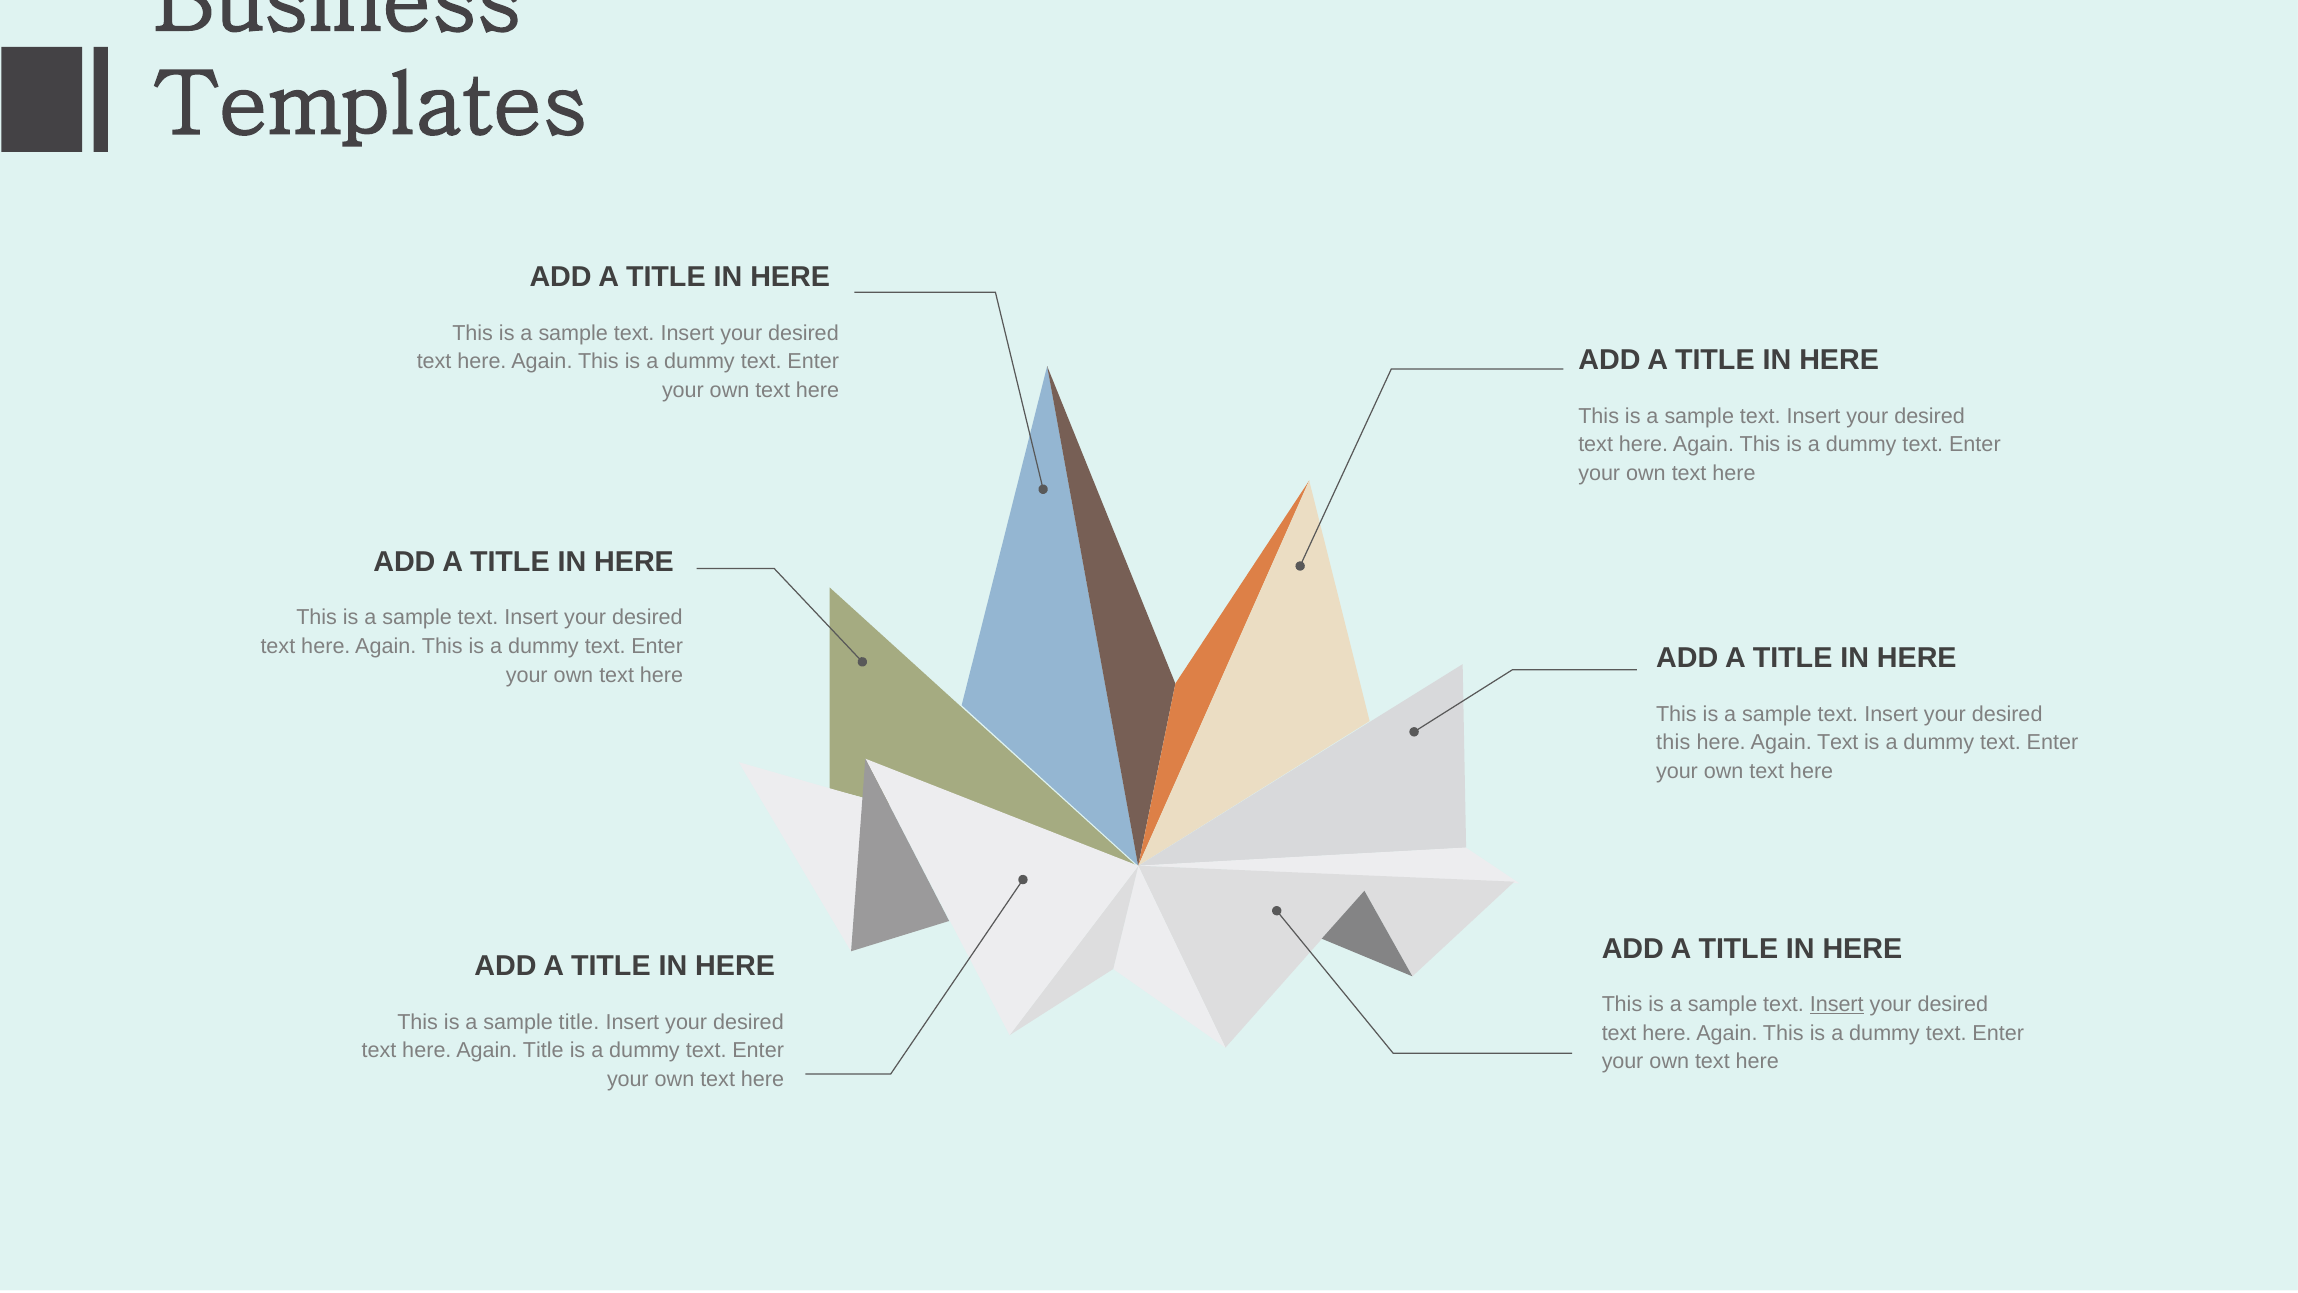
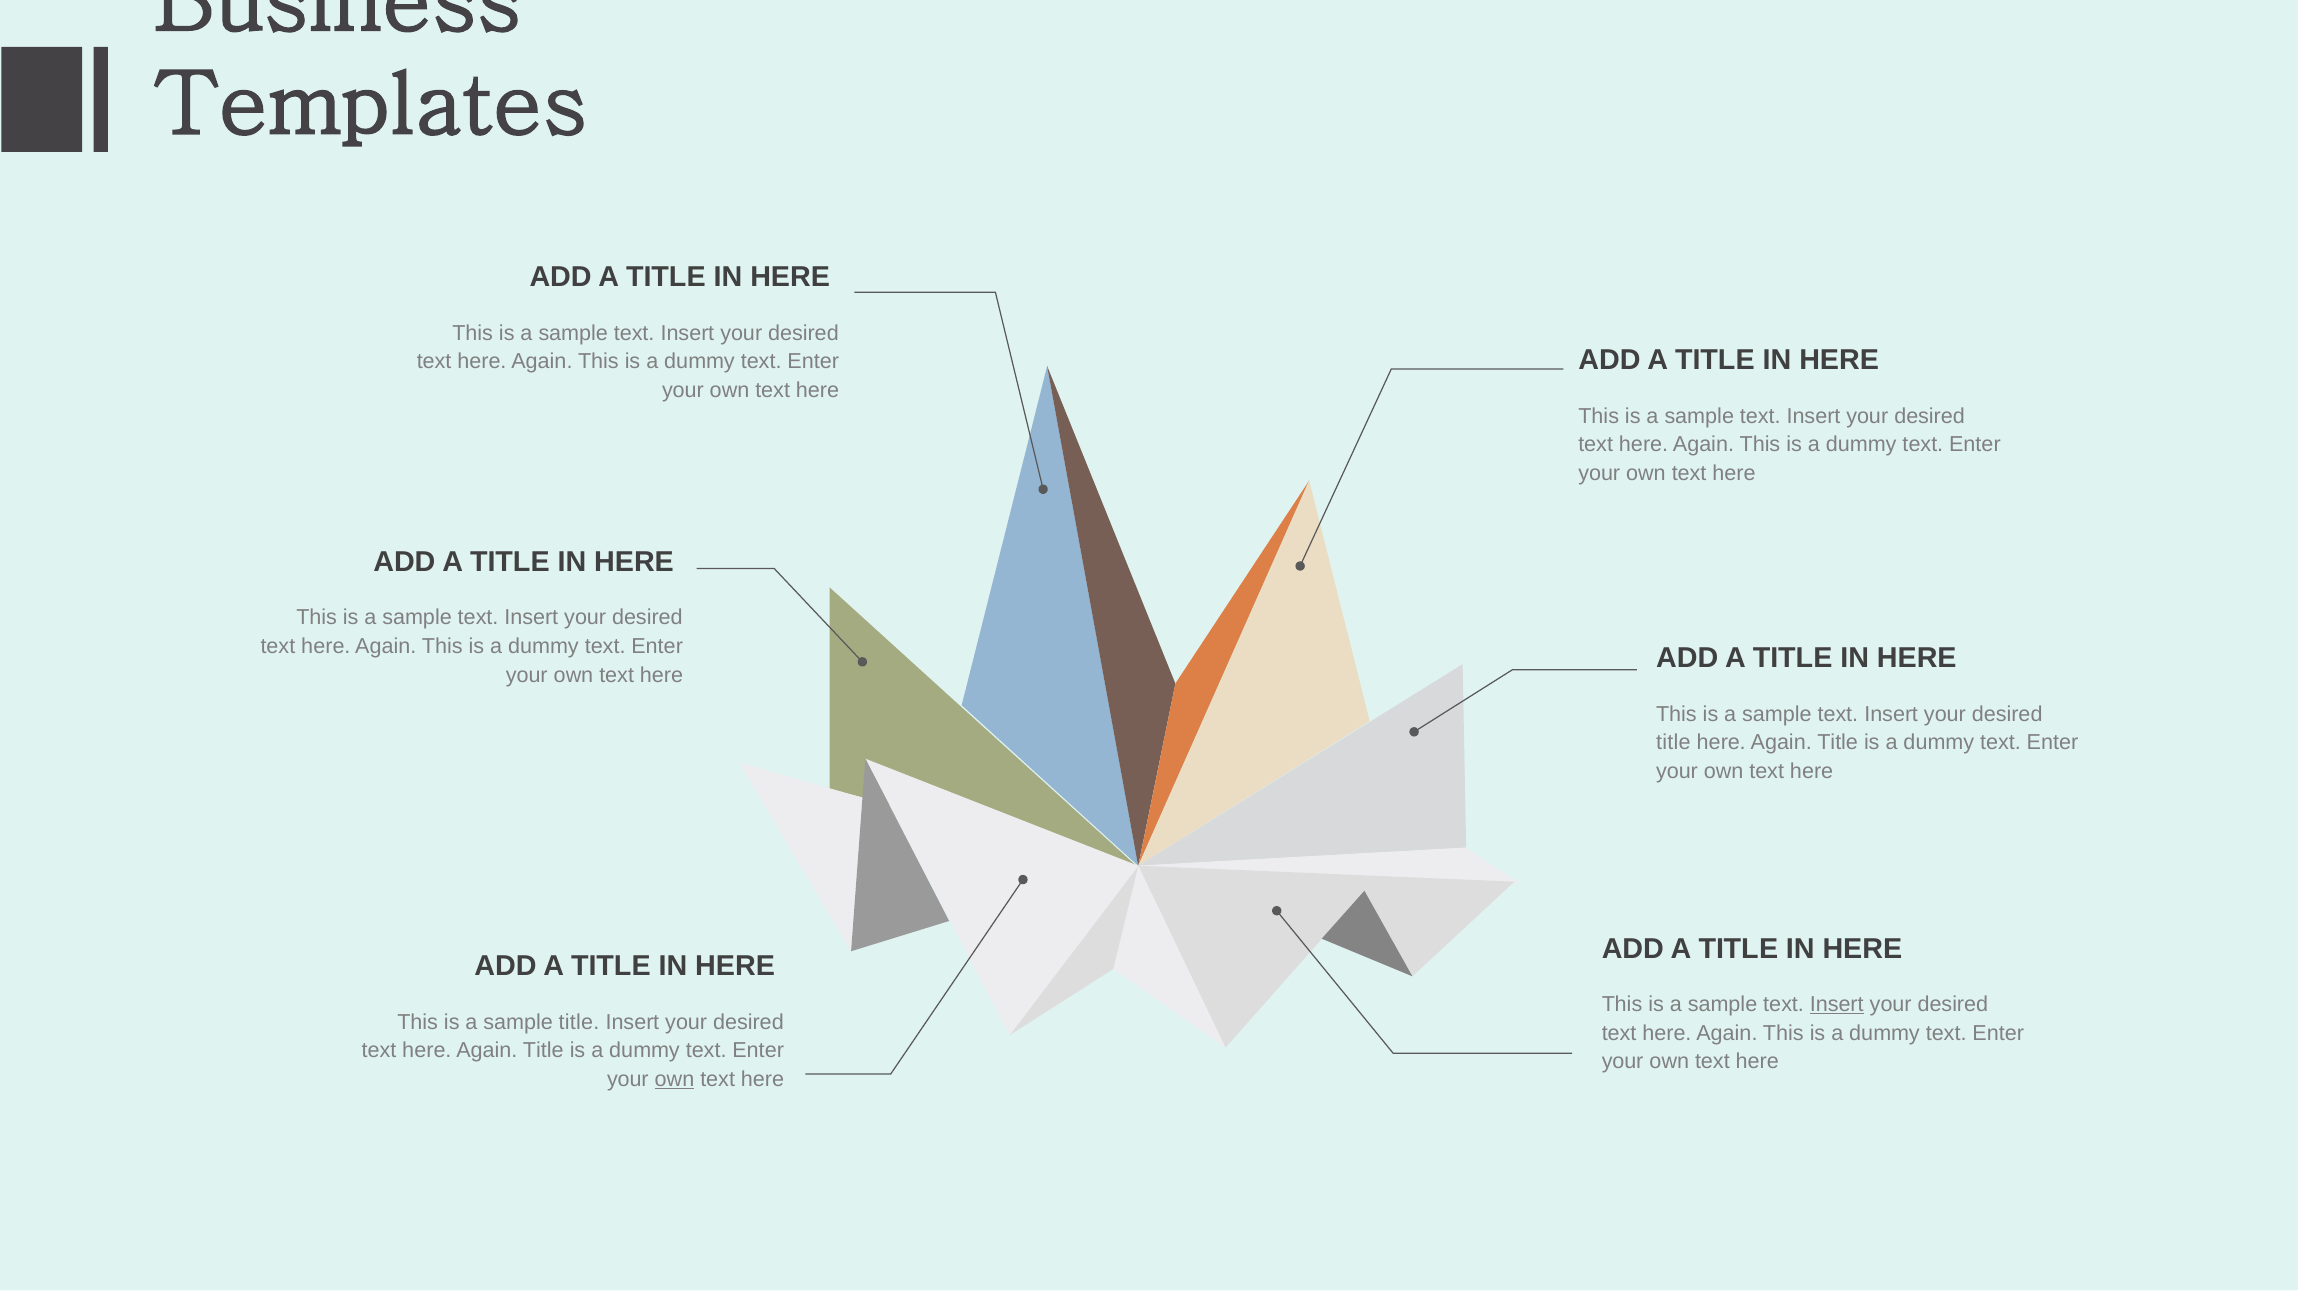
this: this -> title (1673, 742)
Text: Text -> Title (1838, 742)
own underline: none -> present (674, 1079)
